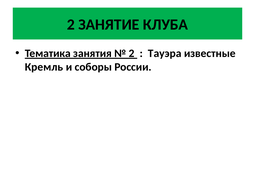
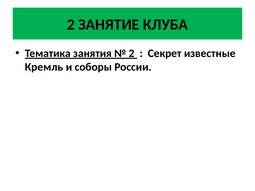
Тауэра: Тауэра -> Секрет (165, 53)
